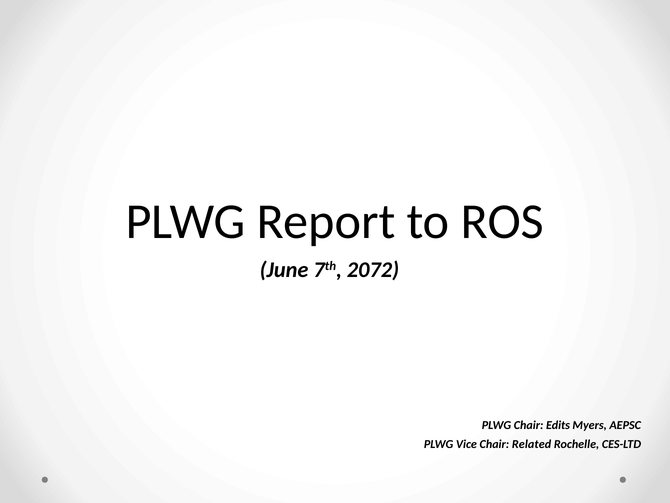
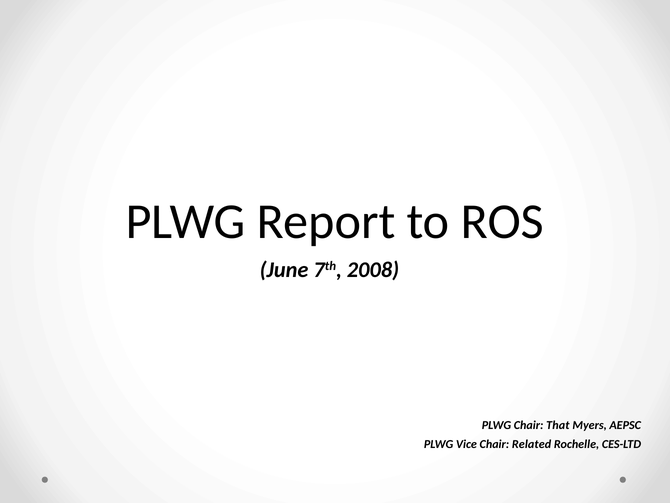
2072: 2072 -> 2008 (373, 270)
Edits: Edits -> That (558, 425)
